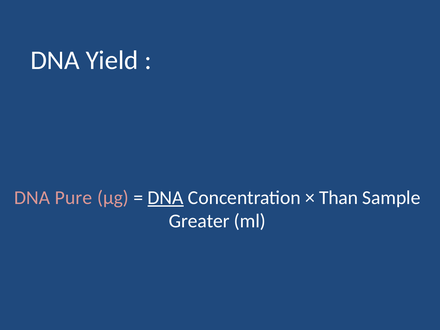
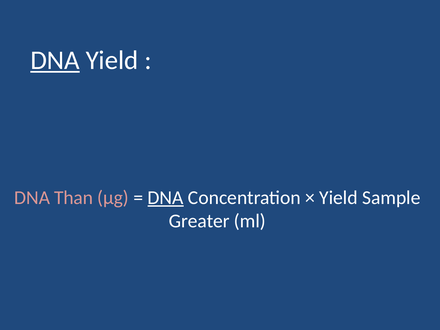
DNA underline: none -> present (55, 60)
Pure: Pure -> Than (74, 198)
Than: Than -> Yield (339, 198)
